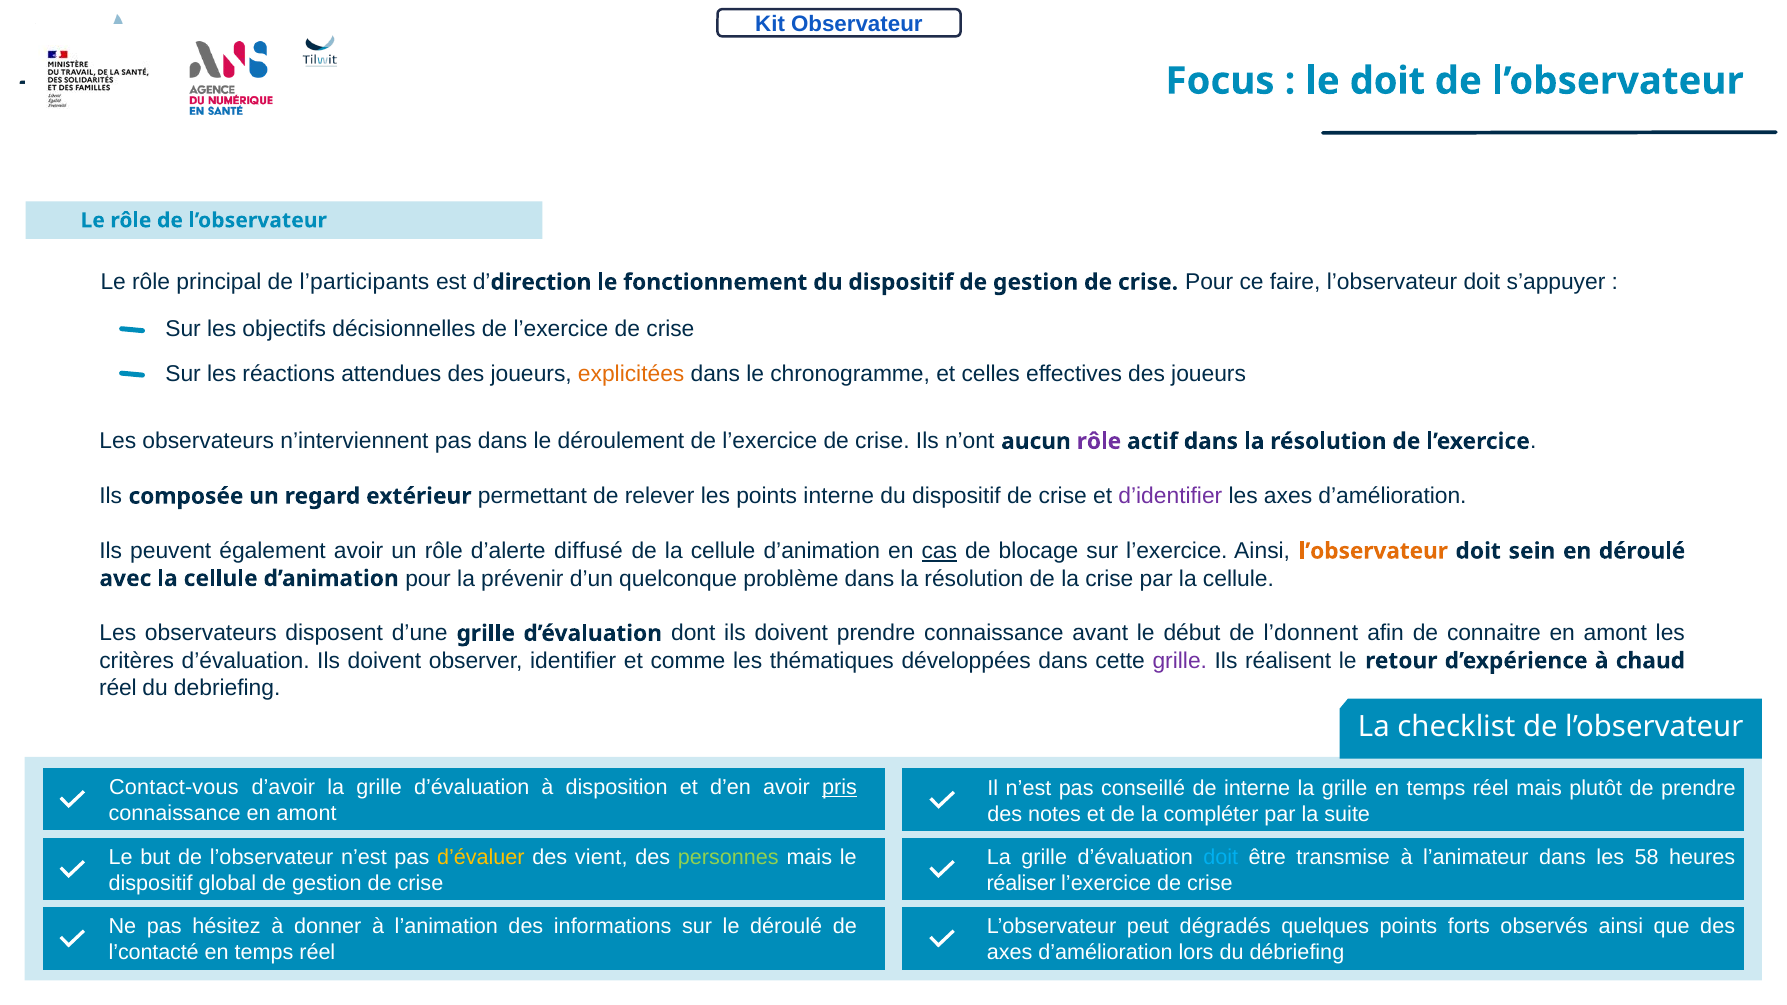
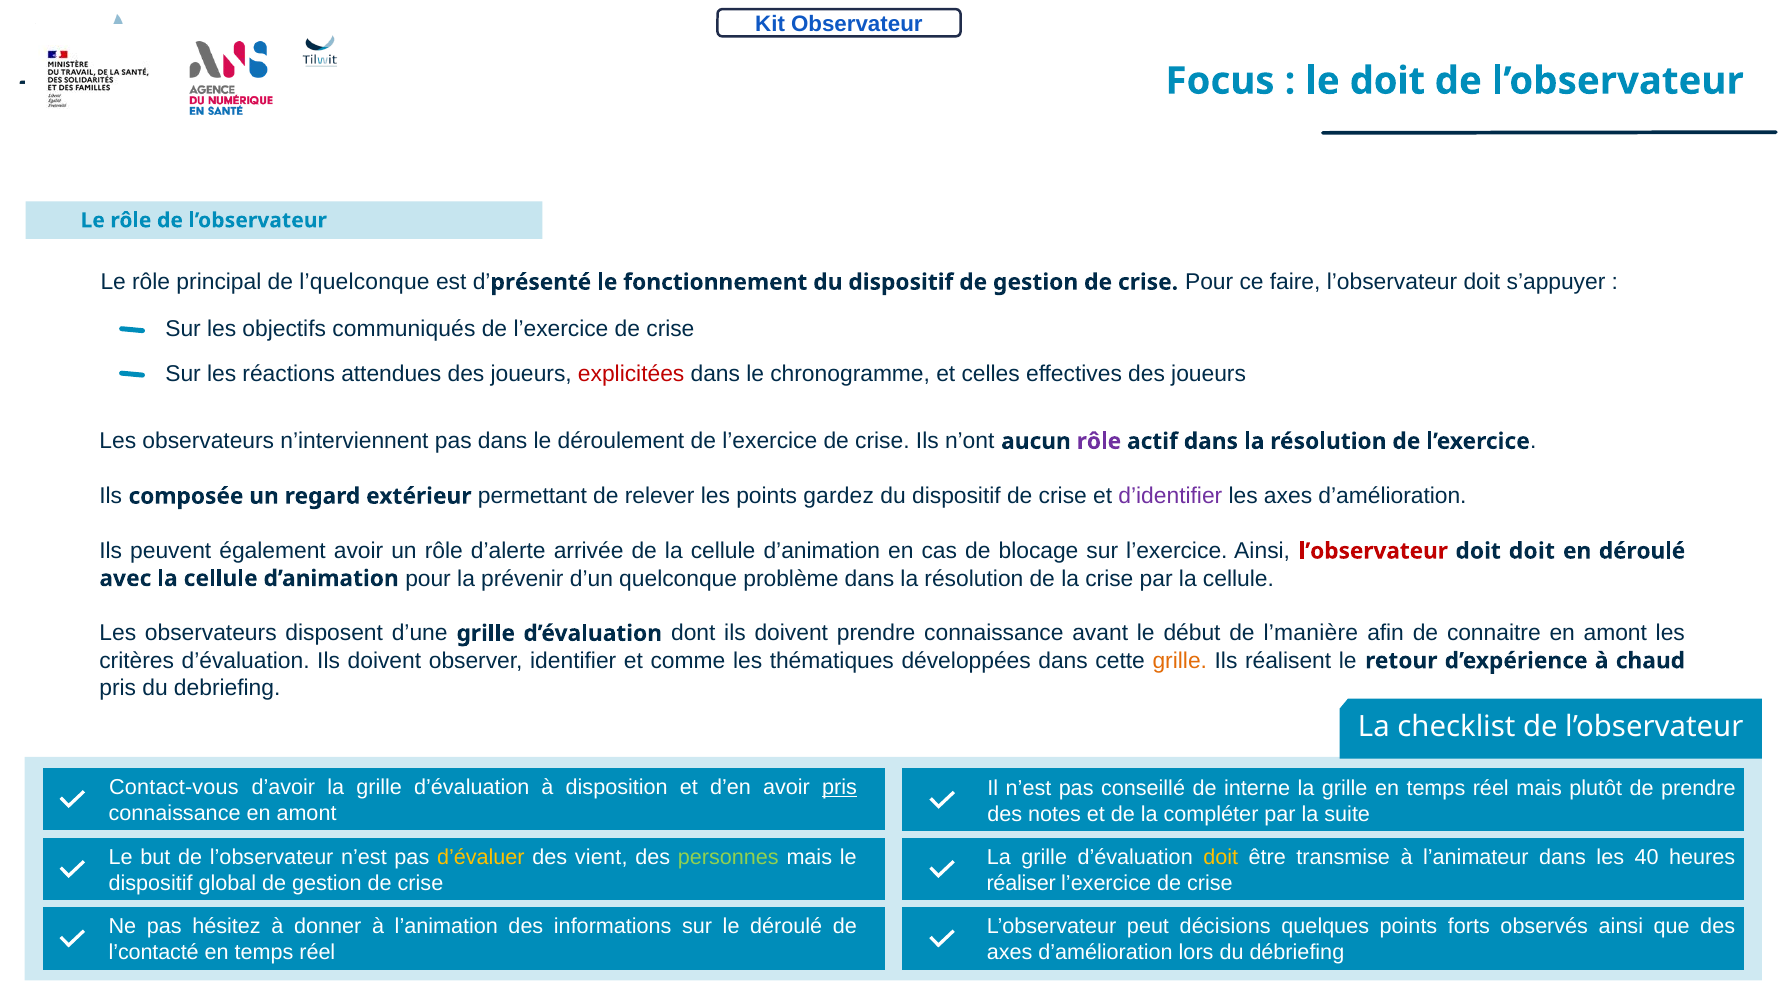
l’participants: l’participants -> l’quelconque (364, 282)
direction: direction -> présenté (541, 282)
décisionnelles: décisionnelles -> communiqués (404, 329)
explicitées colour: orange -> red (631, 374)
points interne: interne -> gardez (839, 496)
diffusé: diffusé -> arrivée (589, 551)
cas underline: present -> none (939, 551)
l’observateur colour: orange -> red (1373, 551)
doit sein: sein -> doit (1532, 551)
l’donnent: l’donnent -> l’manière (1311, 633)
grille colour: purple -> orange (1180, 661)
réel: réel -> pris (118, 688)
doit colour: light blue -> yellow (1221, 858)
58: 58 -> 40 (1647, 858)
dégradés: dégradés -> décisions (1225, 927)
